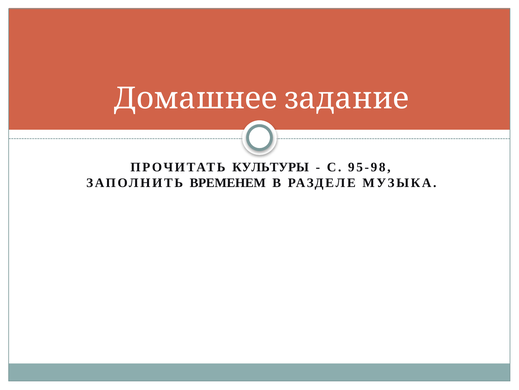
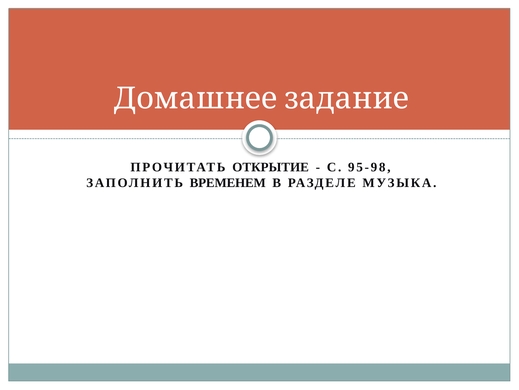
КУЛЬТУРЫ: КУЛЬТУРЫ -> ОТКРЫТИЕ (271, 167)
